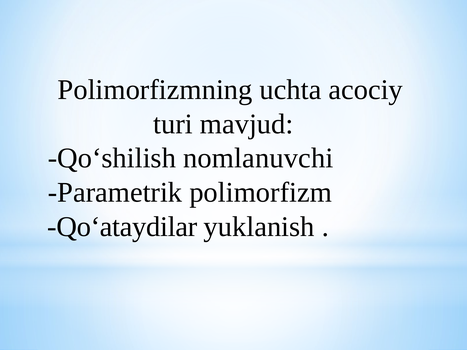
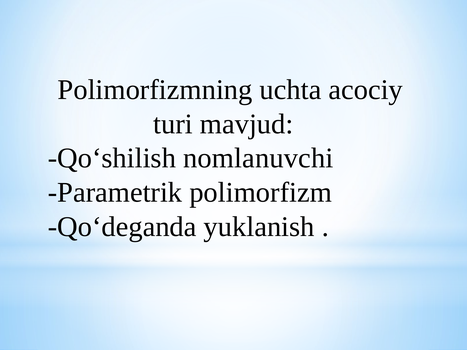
Qo‘ataydilar: Qo‘ataydilar -> Qo‘deganda (122, 227)
